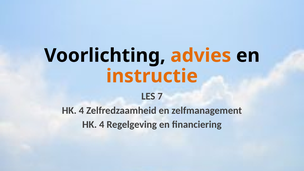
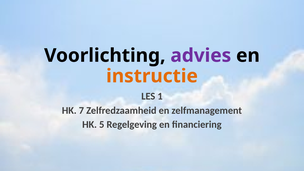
advies colour: orange -> purple (201, 56)
7: 7 -> 1 (160, 96)
4: 4 -> 7 (81, 110)
4: 4 -> 5 (102, 125)
